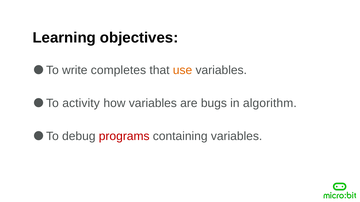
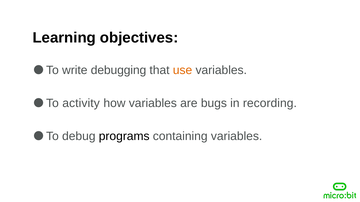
completes: completes -> debugging (119, 70)
algorithm: algorithm -> recording (270, 103)
programs colour: red -> black (124, 137)
